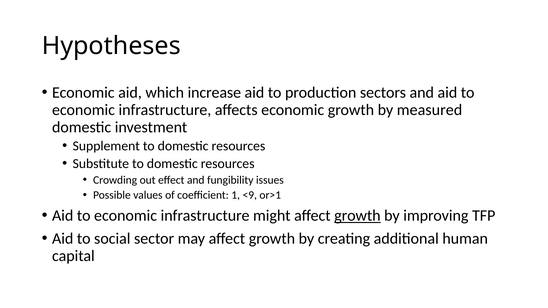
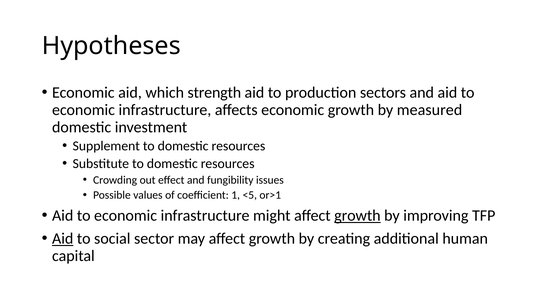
increase: increase -> strength (214, 93)
<9: <9 -> <5 (250, 195)
Aid underline: none -> present (63, 239)
